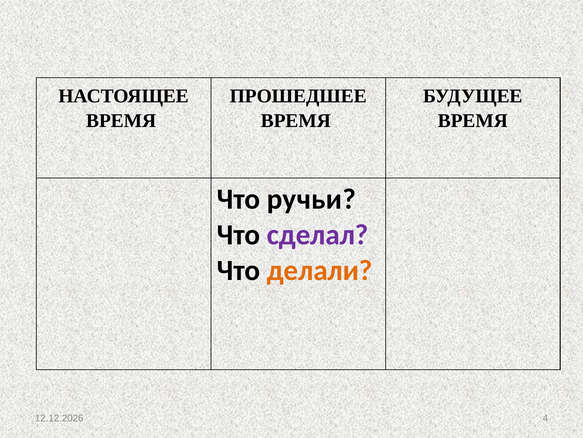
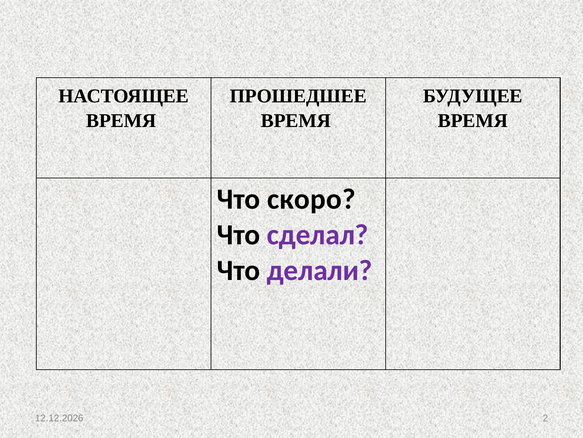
ручьи: ручьи -> скоро (311, 199)
делали colour: orange -> purple (320, 270)
4: 4 -> 2 (545, 418)
